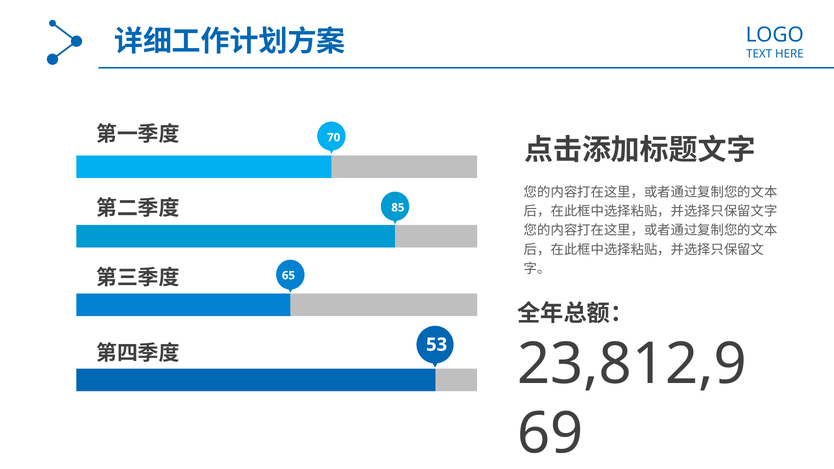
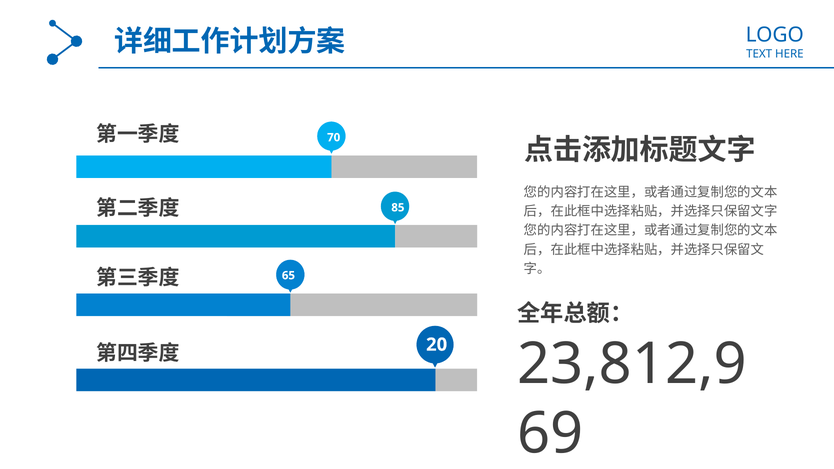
53: 53 -> 20 (437, 345)
